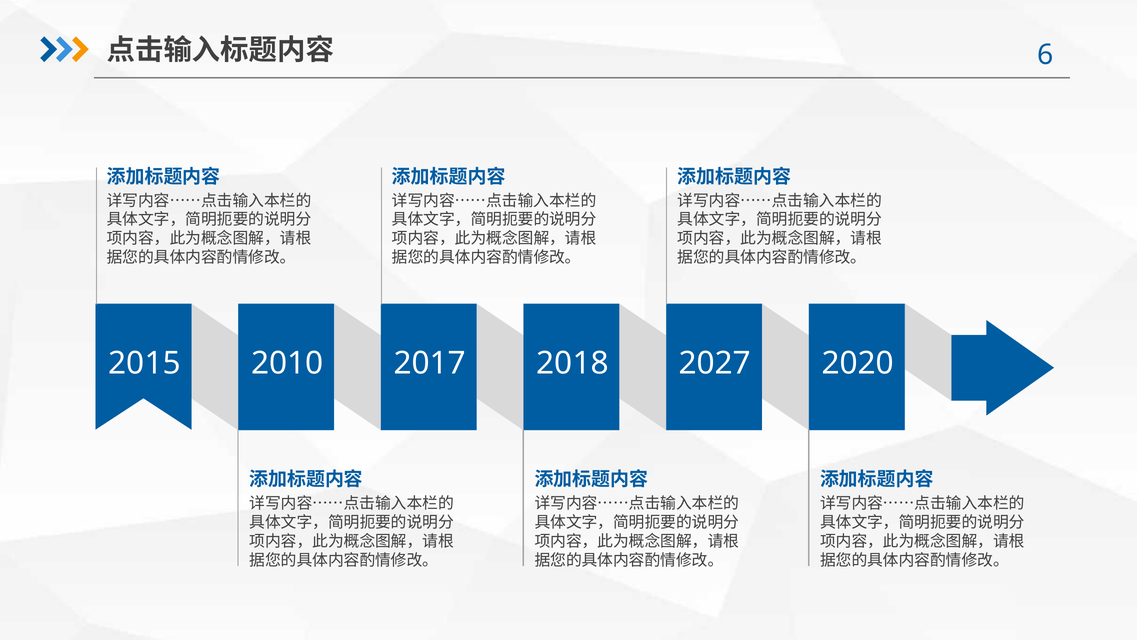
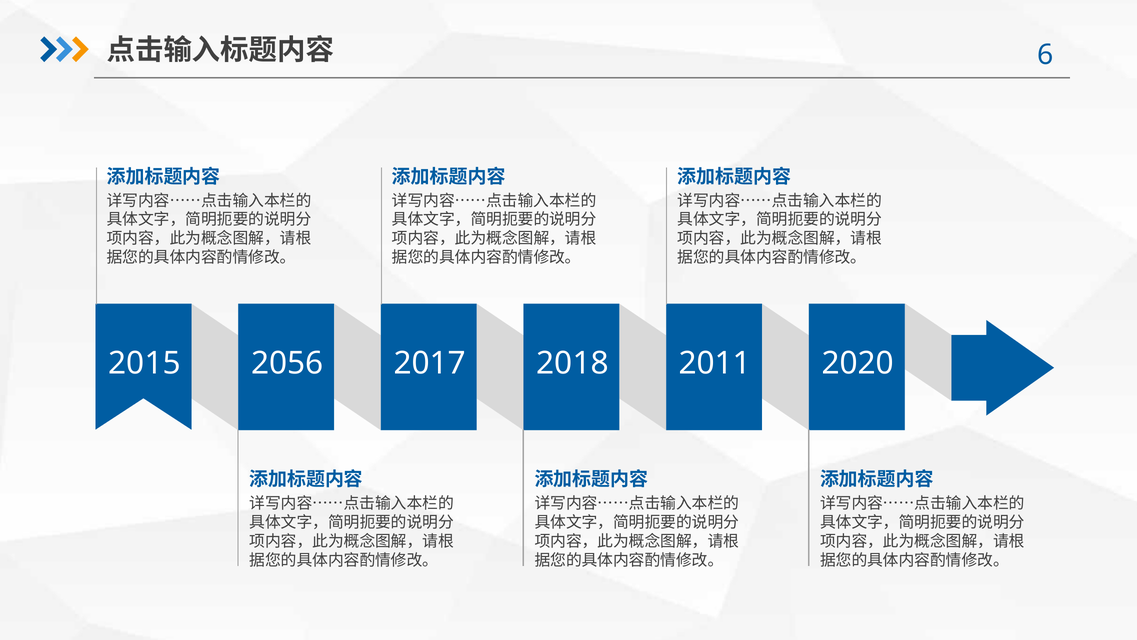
2010: 2010 -> 2056 (287, 363)
2027: 2027 -> 2011 (715, 363)
